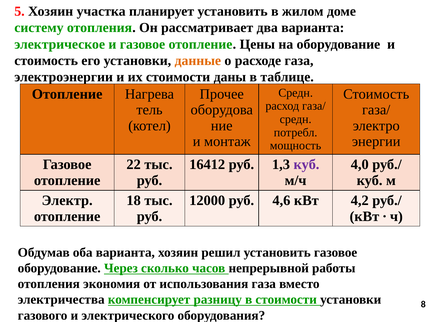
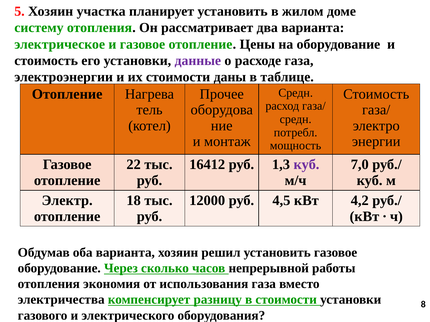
данные colour: orange -> purple (198, 61)
4,0: 4,0 -> 7,0 (360, 165)
4,6: 4,6 -> 4,5 (281, 201)
